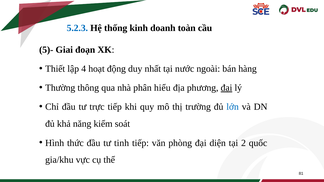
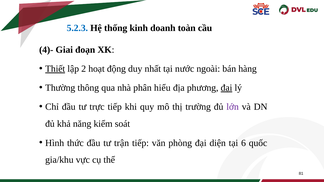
5)-: 5)- -> 4)- (46, 50)
Thiết underline: none -> present (55, 69)
4: 4 -> 2 (84, 69)
lớn colour: blue -> purple (233, 107)
tinh: tinh -> trận (122, 143)
2: 2 -> 6 (244, 143)
